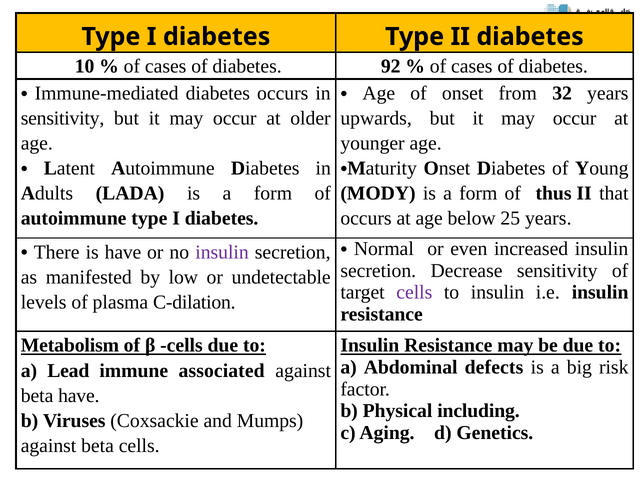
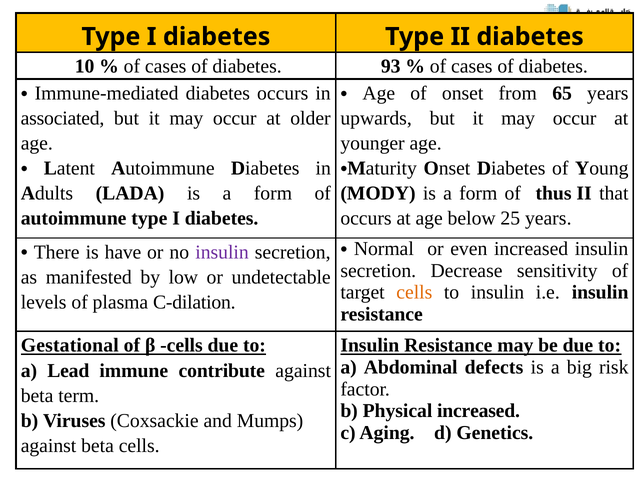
92: 92 -> 93 (391, 67)
32: 32 -> 65 (562, 93)
sensitivity: sensitivity -> associated (63, 118)
cells colour: purple -> orange (414, 292)
Metabolism: Metabolism -> Gestational (70, 346)
associated: associated -> contribute (222, 371)
beta have: have -> term (79, 396)
Physical including: including -> increased (479, 411)
